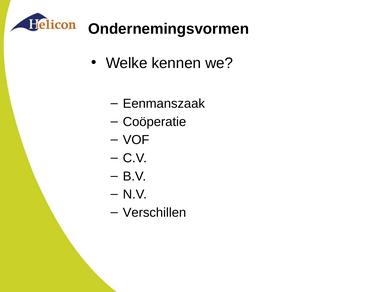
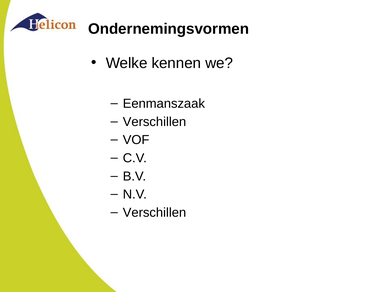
Coöperatie: Coöperatie -> Verschillen (154, 122)
